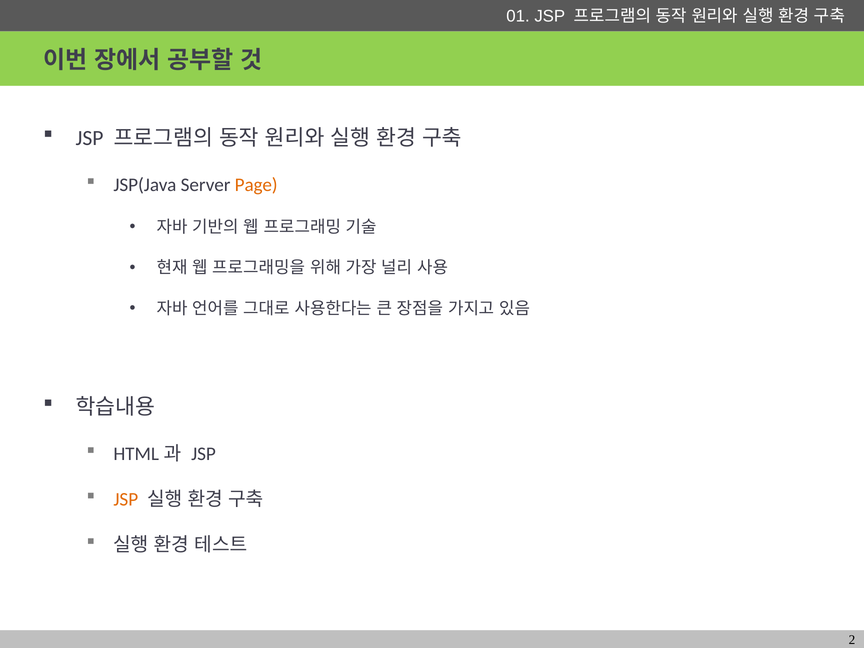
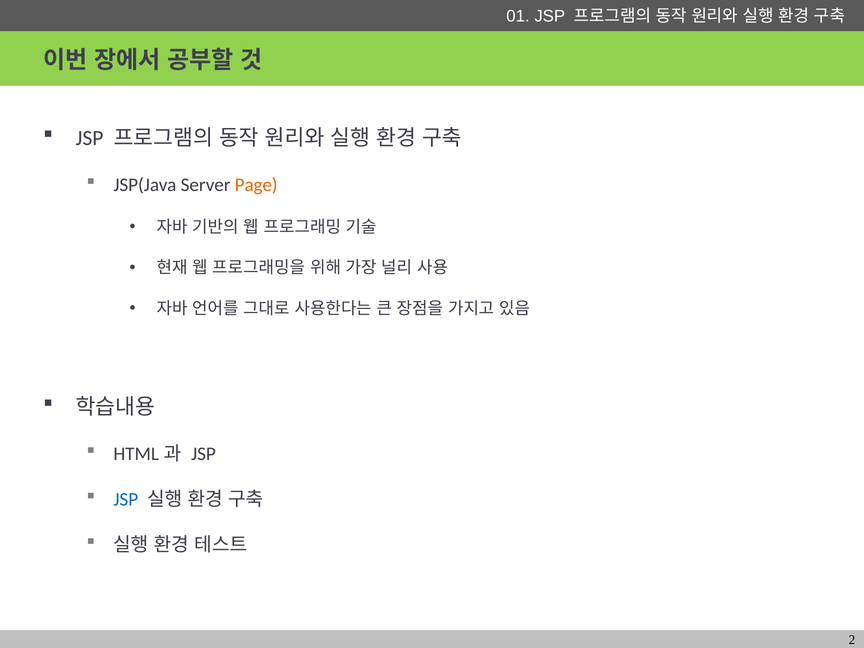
JSP colour: orange -> blue (126, 499)
